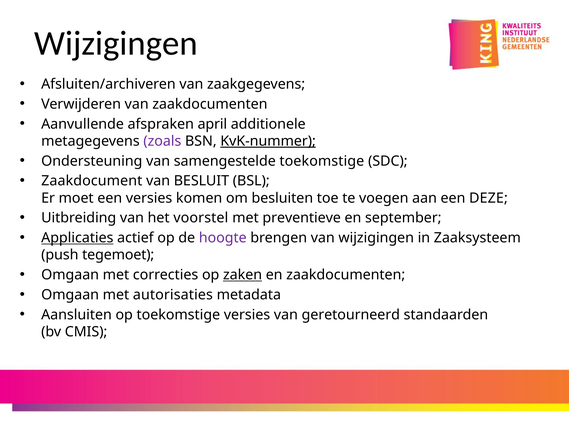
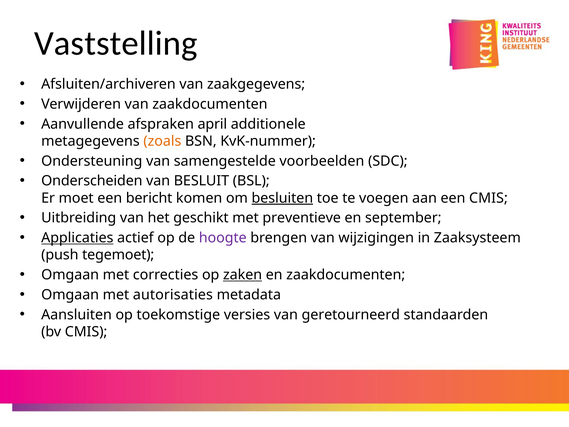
Wijzigingen: Wijzigingen -> Vaststelling (116, 43)
zoals colour: purple -> orange (162, 141)
KvK-nummer underline: present -> none (268, 141)
samengestelde toekomstige: toekomstige -> voorbeelden (322, 161)
Zaakdocument: Zaakdocument -> Onderscheiden (92, 181)
een versies: versies -> bericht (149, 198)
besluiten underline: none -> present (282, 198)
een DEZE: DEZE -> CMIS (488, 198)
voorstel: voorstel -> geschikt (201, 218)
